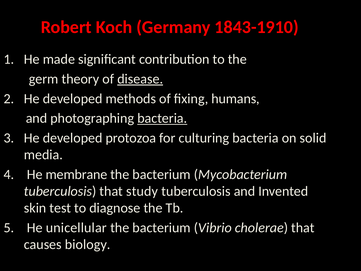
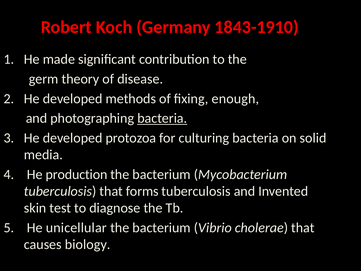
disease underline: present -> none (140, 79)
humans: humans -> enough (235, 99)
membrane: membrane -> production (77, 174)
study: study -> forms (142, 191)
